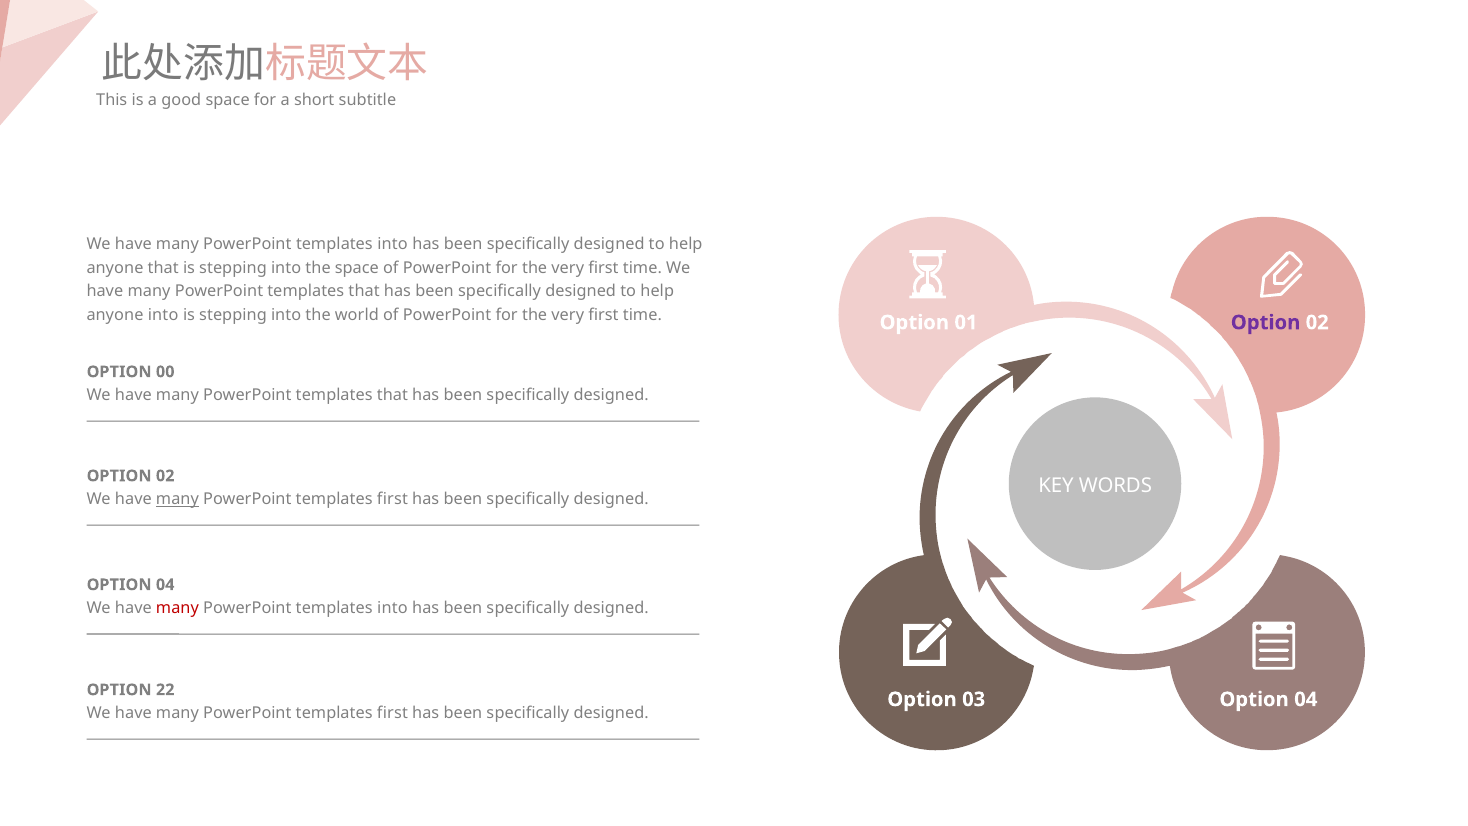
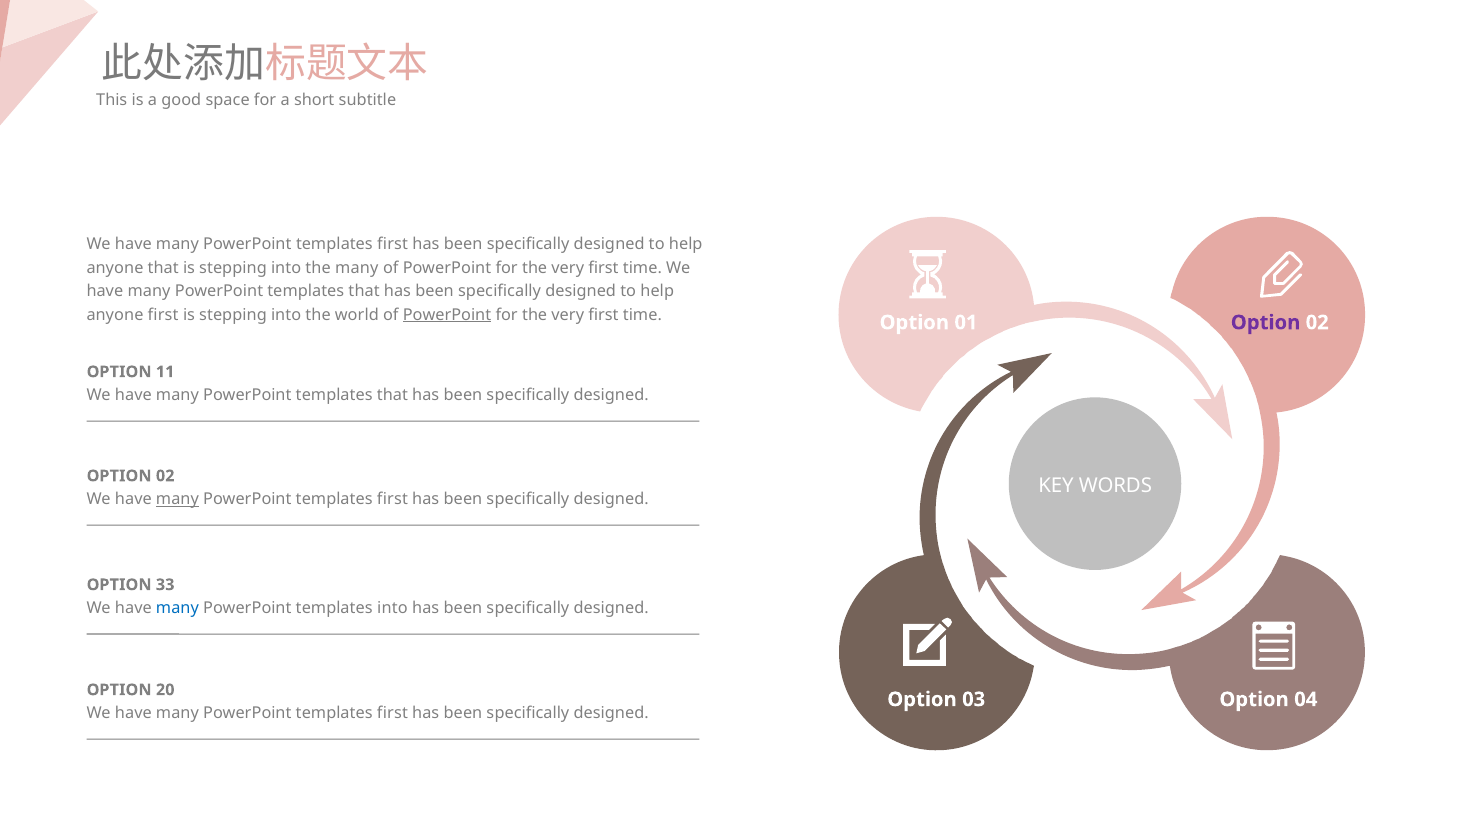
into: into -> first (393, 245)
the space: space -> many (357, 268)
anyone into: into -> first (163, 315)
PowerPoint underline: none -> present (447, 315)
00: 00 -> 11 (165, 372)
04: 04 -> 33 (165, 585)
many colour: red -> blue (177, 608)
22: 22 -> 20 (165, 690)
